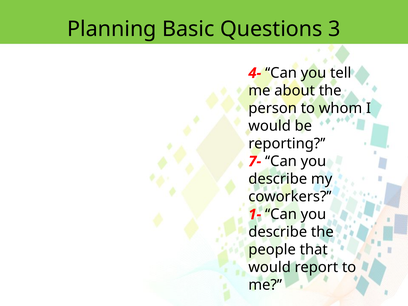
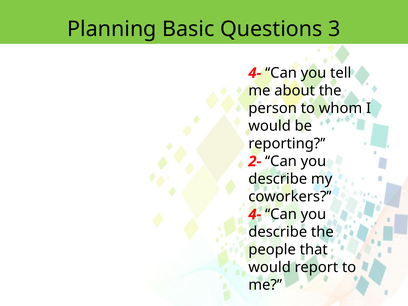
7-: 7- -> 2- (255, 161)
1-: 1- -> 4- (255, 214)
